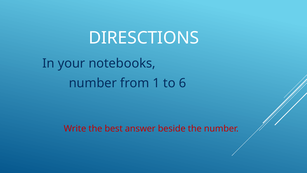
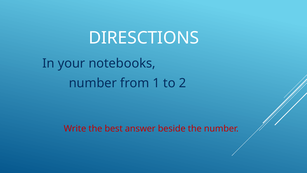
6: 6 -> 2 (182, 83)
